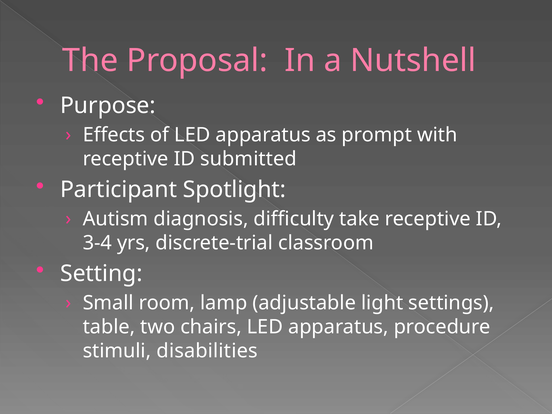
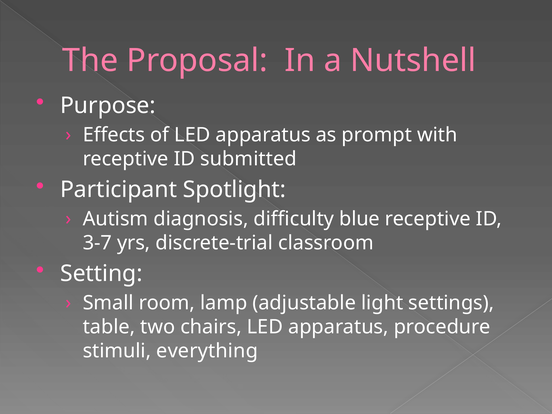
take: take -> blue (360, 219)
3-4: 3-4 -> 3-7 (97, 243)
disabilities: disabilities -> everything (207, 351)
